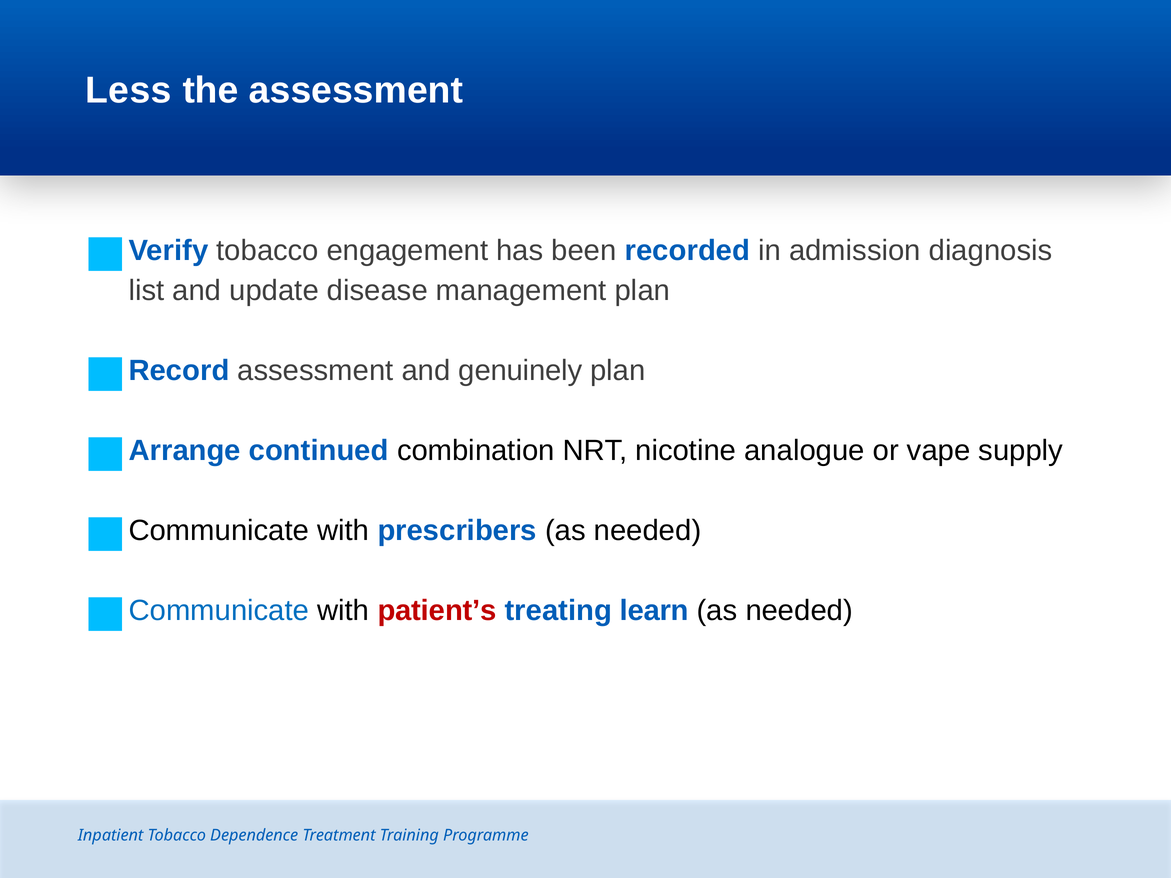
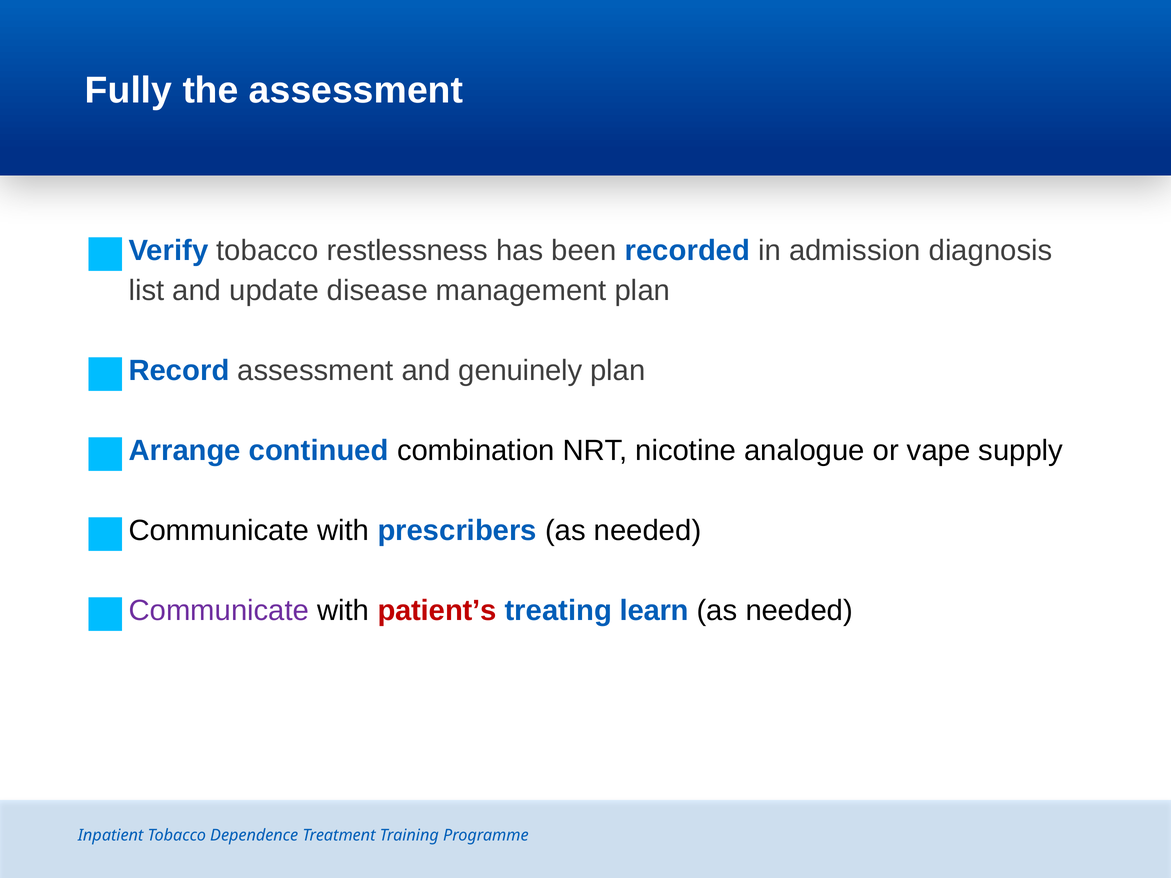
Less: Less -> Fully (129, 90)
engagement: engagement -> restlessness (407, 251)
Communicate colour: blue -> purple (219, 611)
